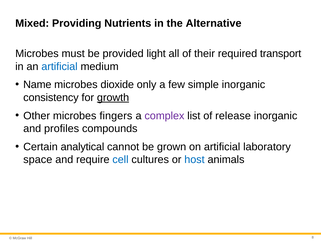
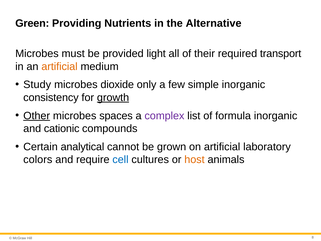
Mixed: Mixed -> Green (32, 23)
artificial colour: blue -> orange (60, 66)
Name: Name -> Study (37, 85)
Other underline: none -> present (37, 116)
fingers: fingers -> spaces (116, 116)
release: release -> formula (233, 116)
profiles: profiles -> cationic (62, 128)
space: space -> colors (38, 160)
host colour: blue -> orange (194, 160)
